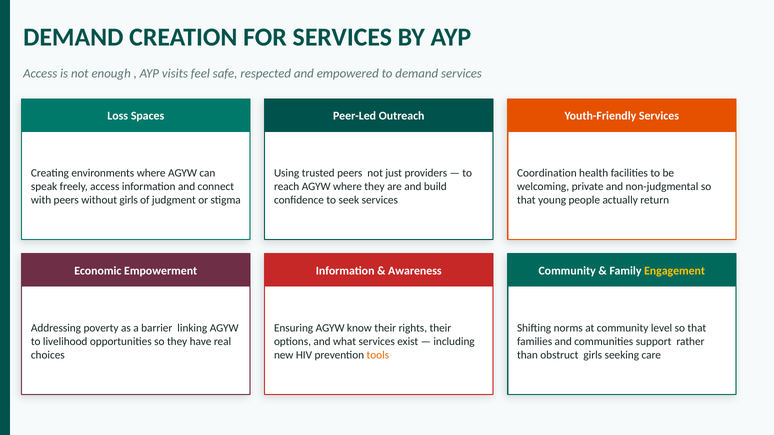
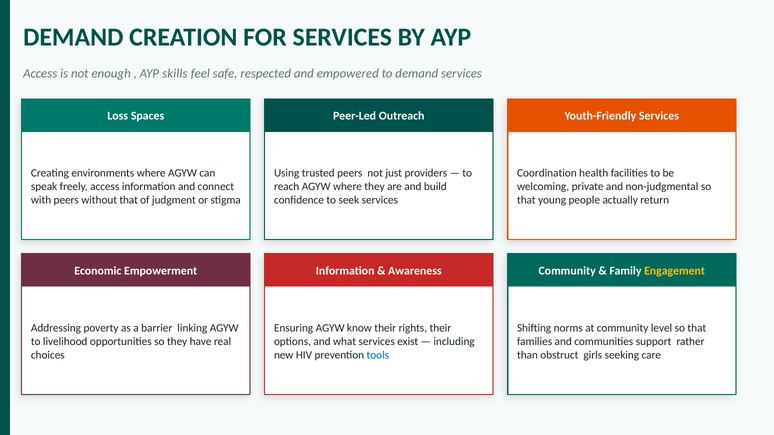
visits: visits -> skills (175, 74)
without girls: girls -> that (129, 200)
tools colour: orange -> blue (378, 355)
